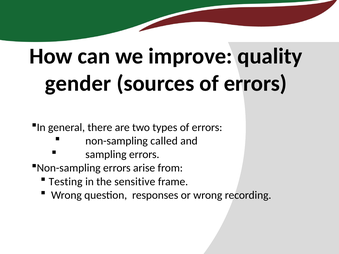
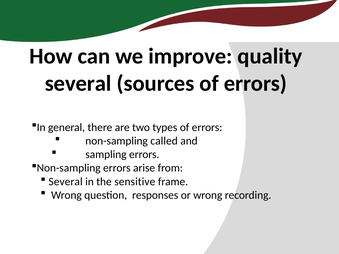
gender: gender -> several (78, 83)
Testing: Testing -> Several (66, 182)
